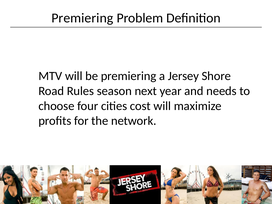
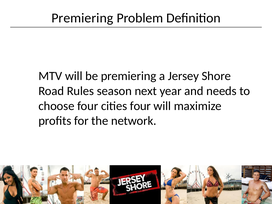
cities cost: cost -> four (140, 106)
